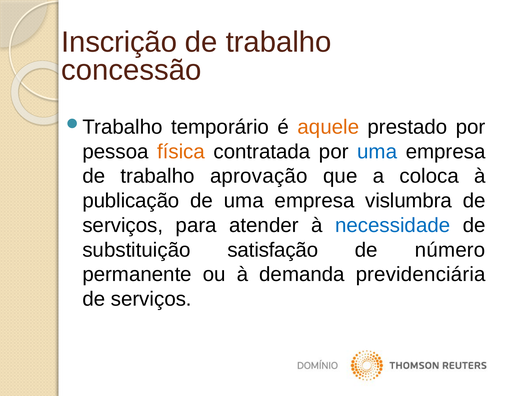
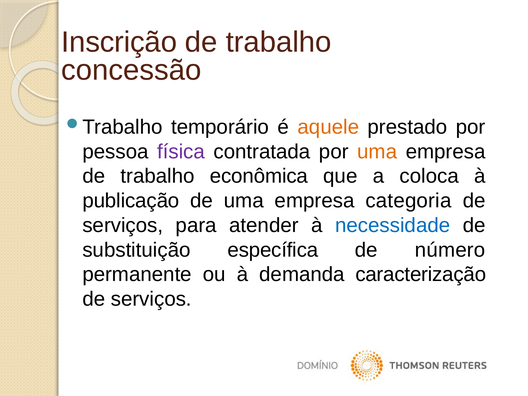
física colour: orange -> purple (181, 152)
uma colour: blue -> orange (377, 152)
aprovação: aprovação -> econômica (259, 176)
vislumbra: vislumbra -> categoria (408, 201)
satisfação: satisfação -> específica (273, 250)
previdenciária: previdenciária -> caracterização (421, 275)
